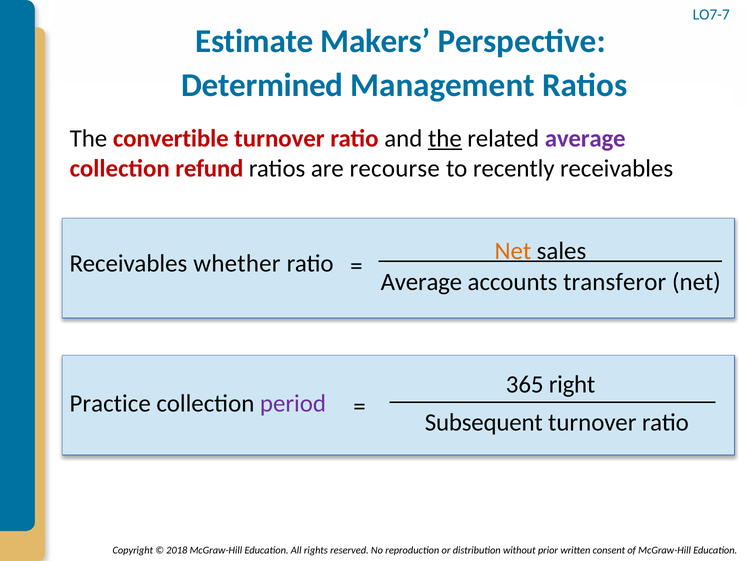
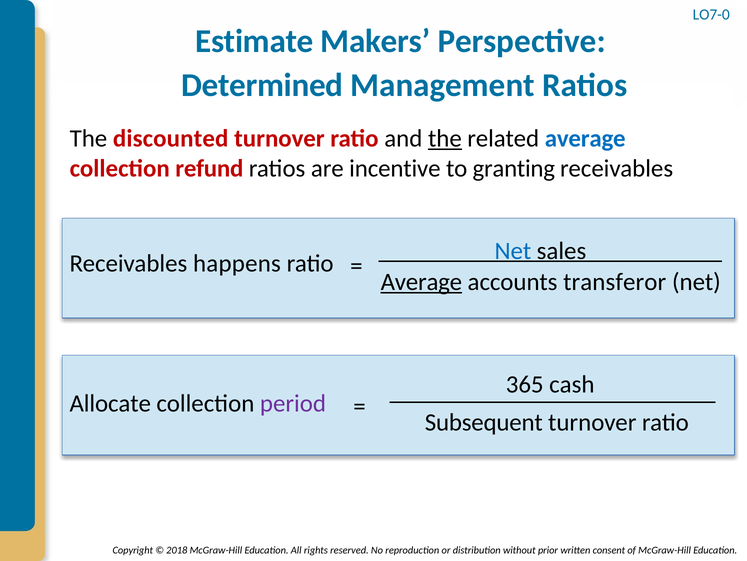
LO7-7: LO7-7 -> LO7-0 (711, 15)
convertible: convertible -> discounted (171, 138)
average colour: purple -> blue (585, 138)
recourse: recourse -> incentive (395, 168)
recently: recently -> granting (514, 168)
whether: whether -> happens (237, 263)
Net colour: orange -> blue (513, 251)
Average underline: none -> present (421, 281)
right: right -> cash (572, 384)
Practice: Practice -> Allocate (110, 403)
